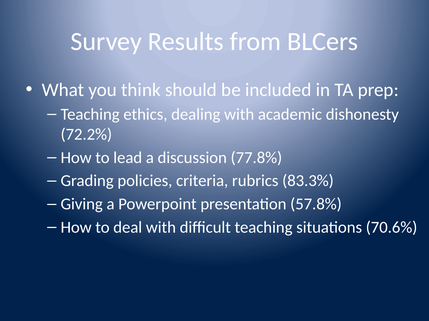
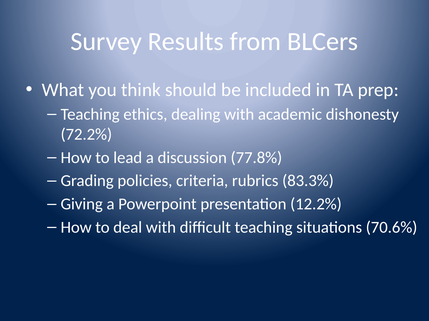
57.8%: 57.8% -> 12.2% (316, 205)
